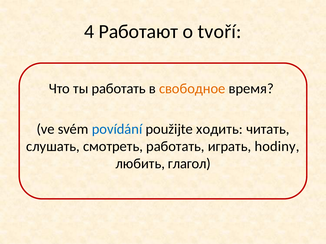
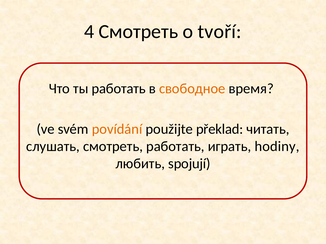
4 Работают: Работают -> Смотреть (138, 32)
povídání colour: blue -> orange (117, 129)
ходить: ходить -> překlad (220, 129)
глагол: глагол -> spojují (189, 164)
